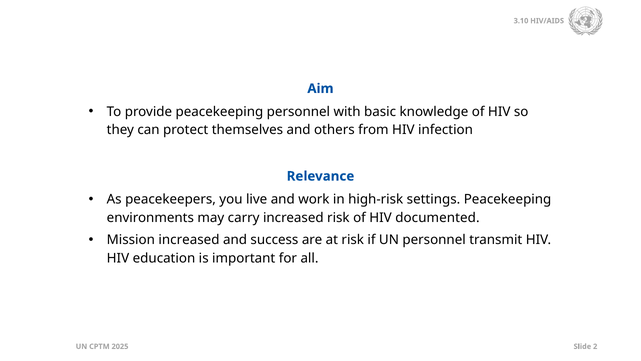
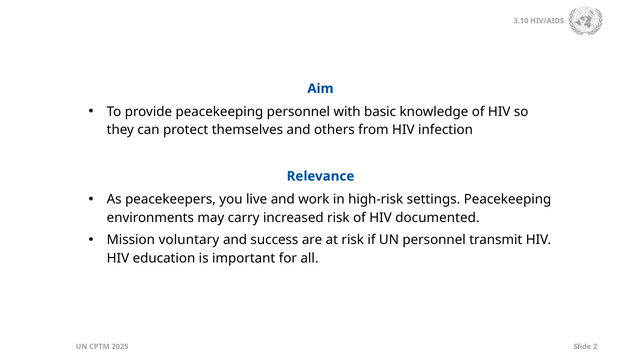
Mission increased: increased -> voluntary (189, 240)
